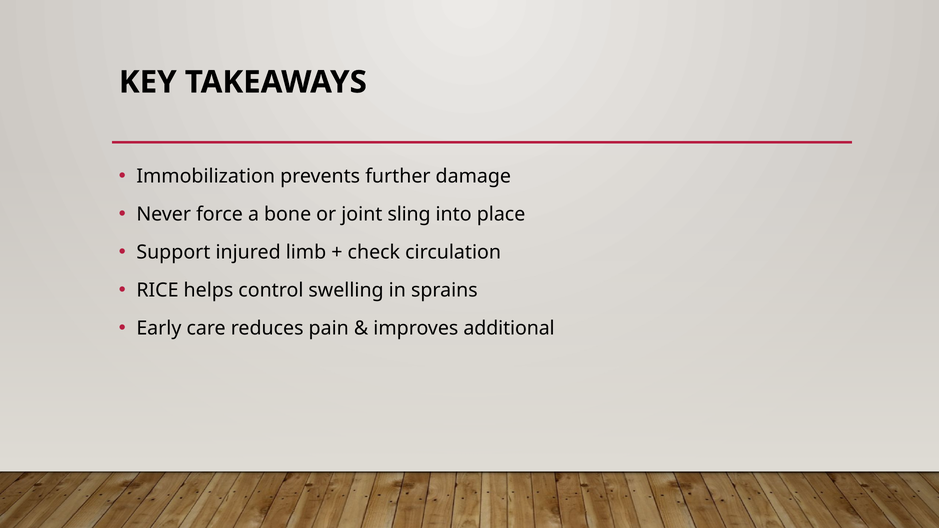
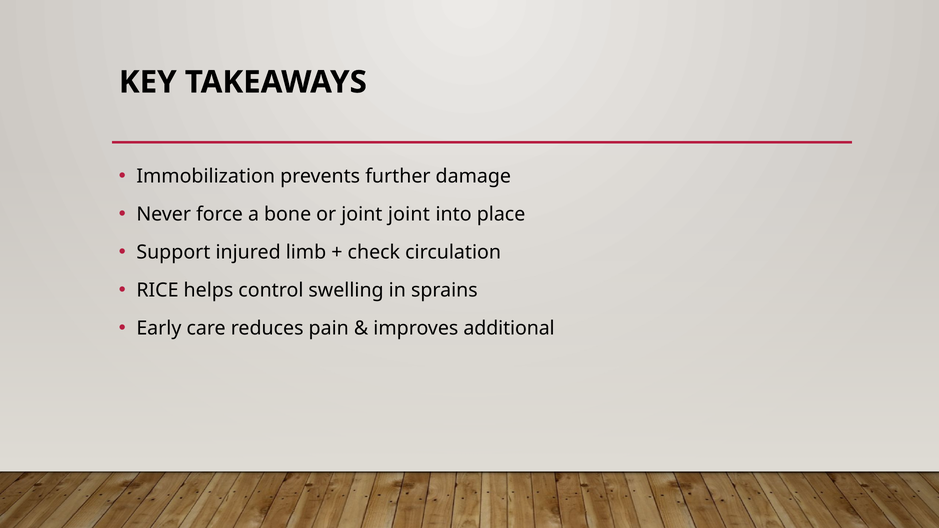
joint sling: sling -> joint (409, 215)
